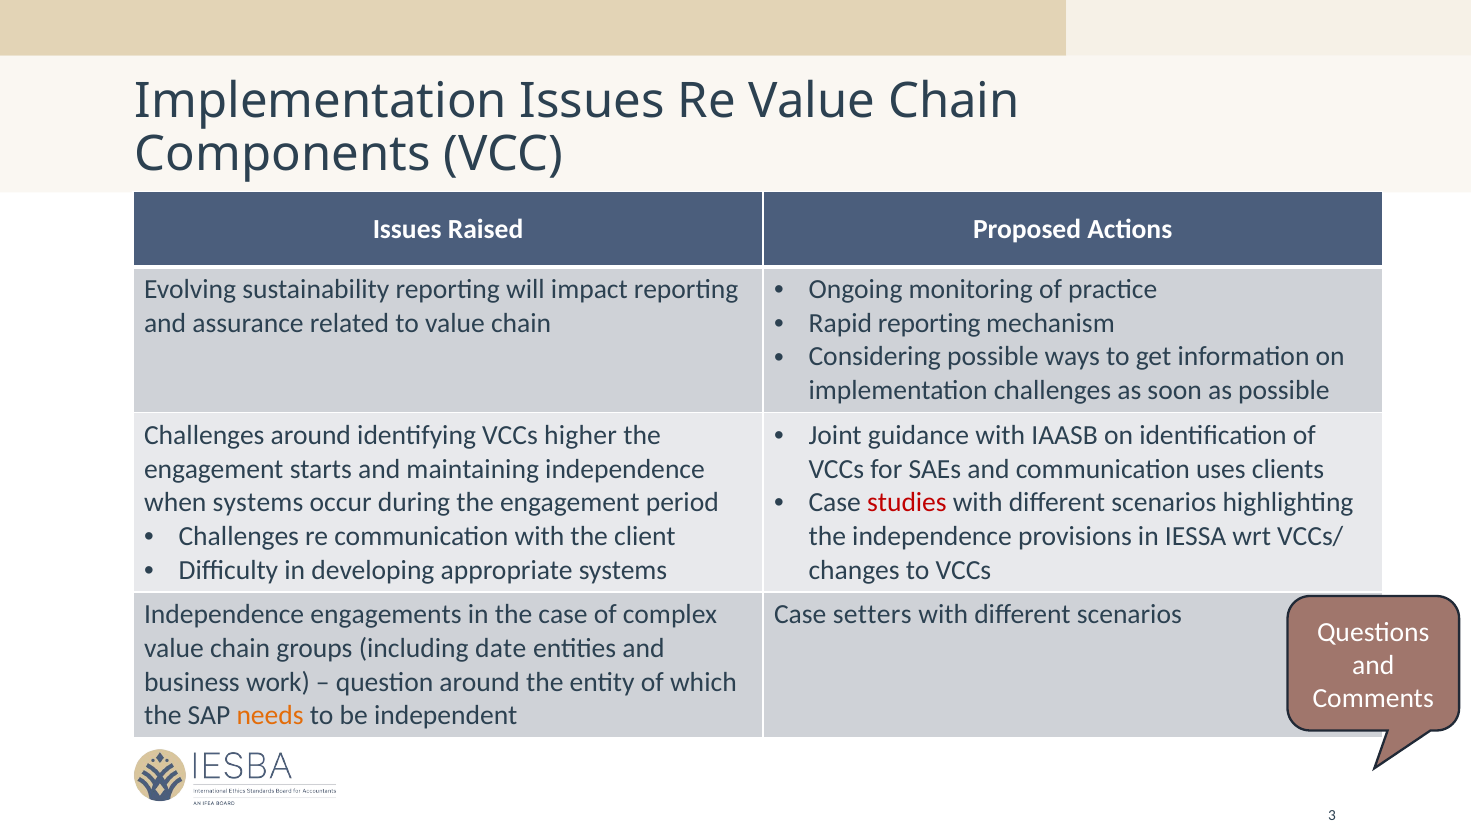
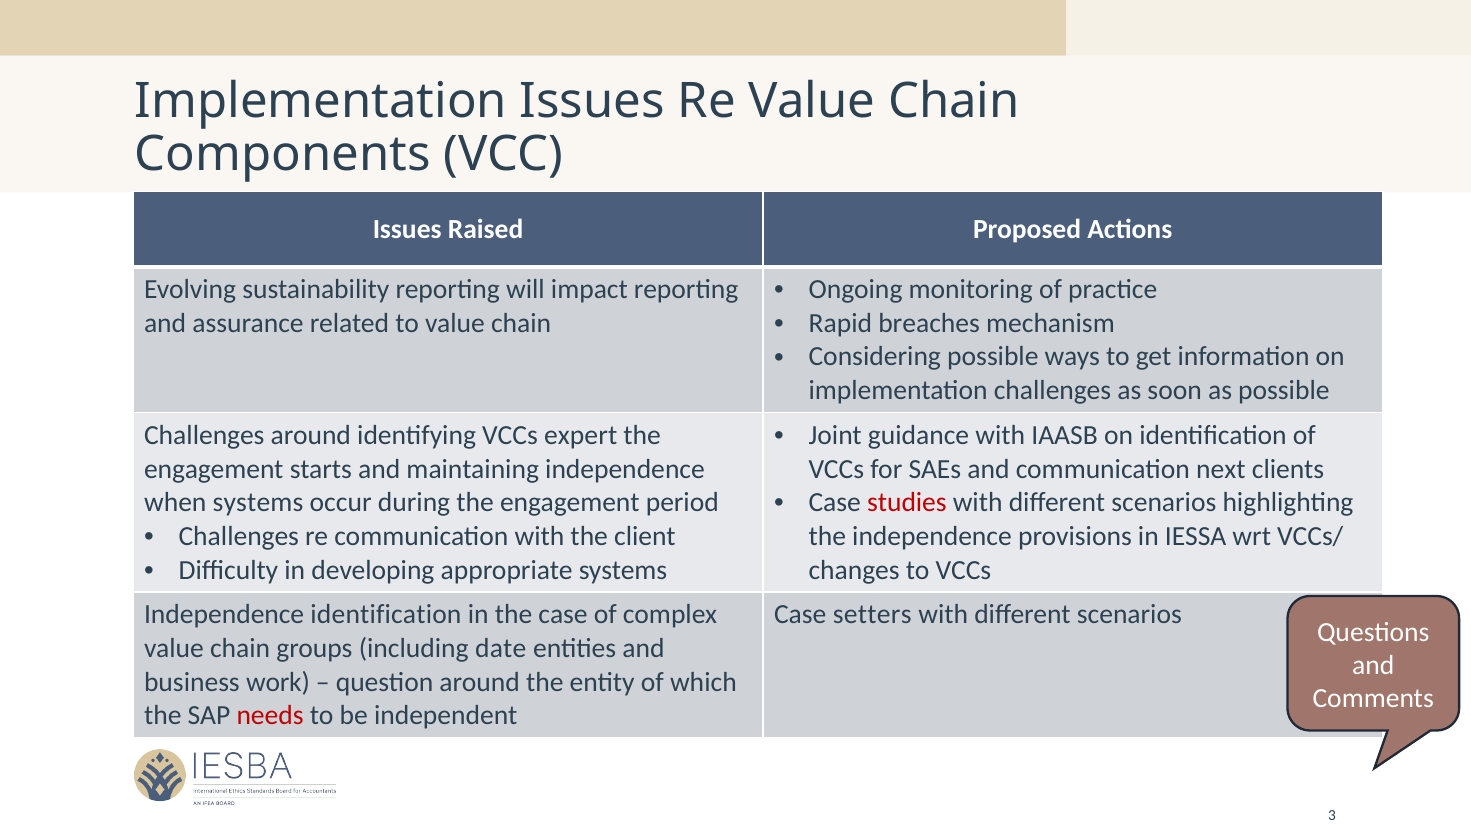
Rapid reporting: reporting -> breaches (929, 323)
higher: higher -> expert (581, 435)
uses: uses -> next (1221, 469)
Independence engagements: engagements -> identification (386, 614)
needs colour: orange -> red (270, 715)
